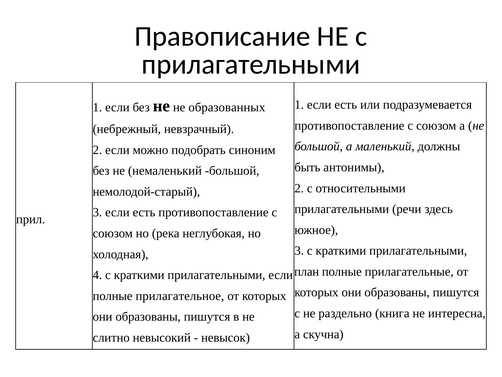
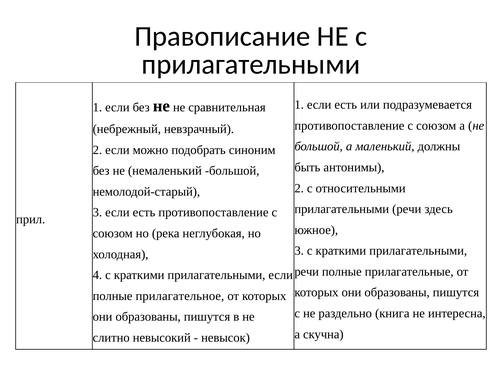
образованных: образованных -> сравнительная (227, 107)
план: план -> речи (307, 271)
